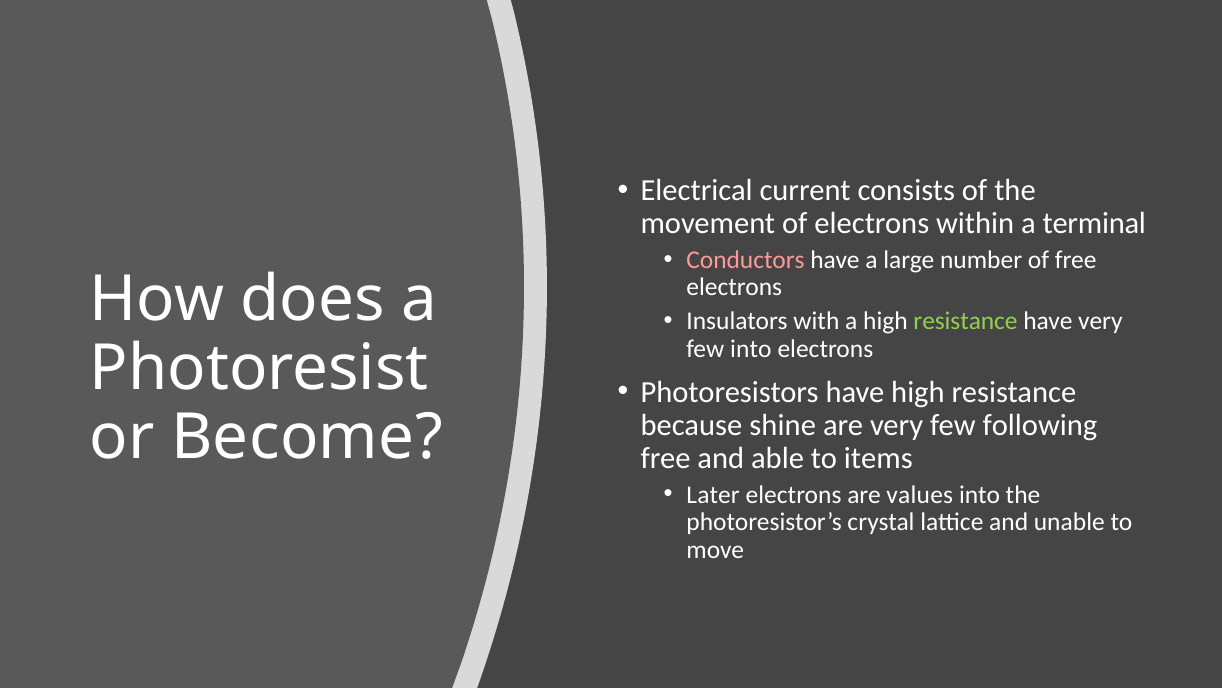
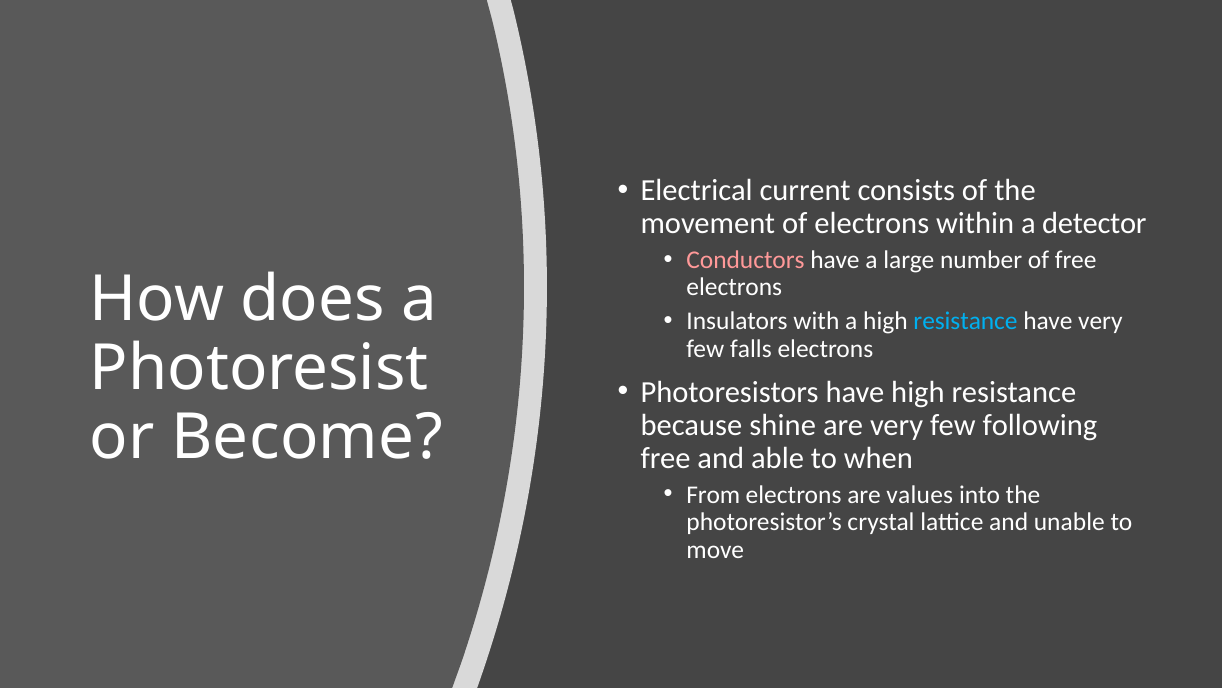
terminal: terminal -> detector (1094, 223)
resistance colour: light green -> light blue (966, 321)
few into: into -> falls (751, 349)
items: items -> when (878, 458)
Later: Later -> From (713, 494)
